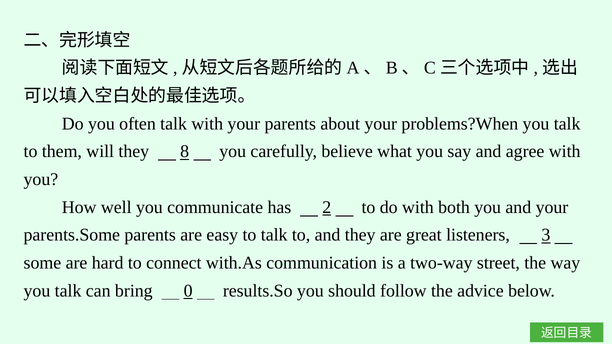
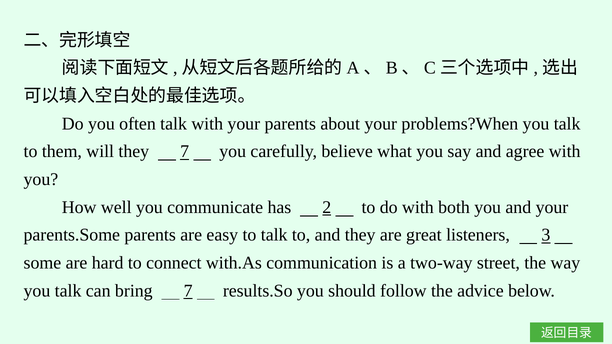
they 8: 8 -> 7 (185, 152)
bring 0: 0 -> 7 (188, 291)
